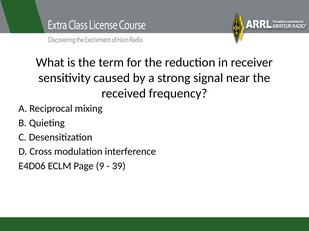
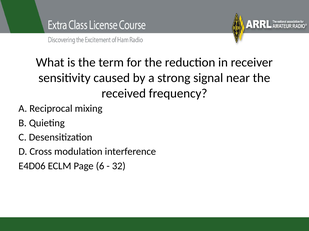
9: 9 -> 6 (100, 167)
39: 39 -> 32 (119, 167)
